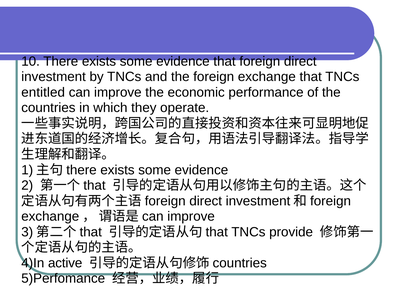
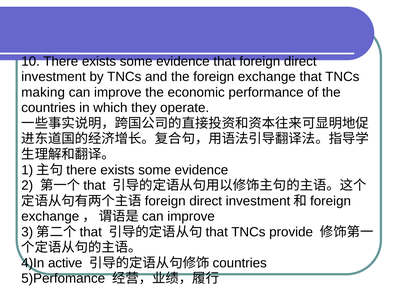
entitled: entitled -> making (43, 92)
